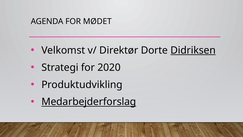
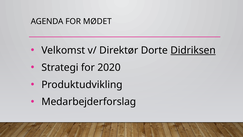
Medarbejderforslag underline: present -> none (89, 102)
